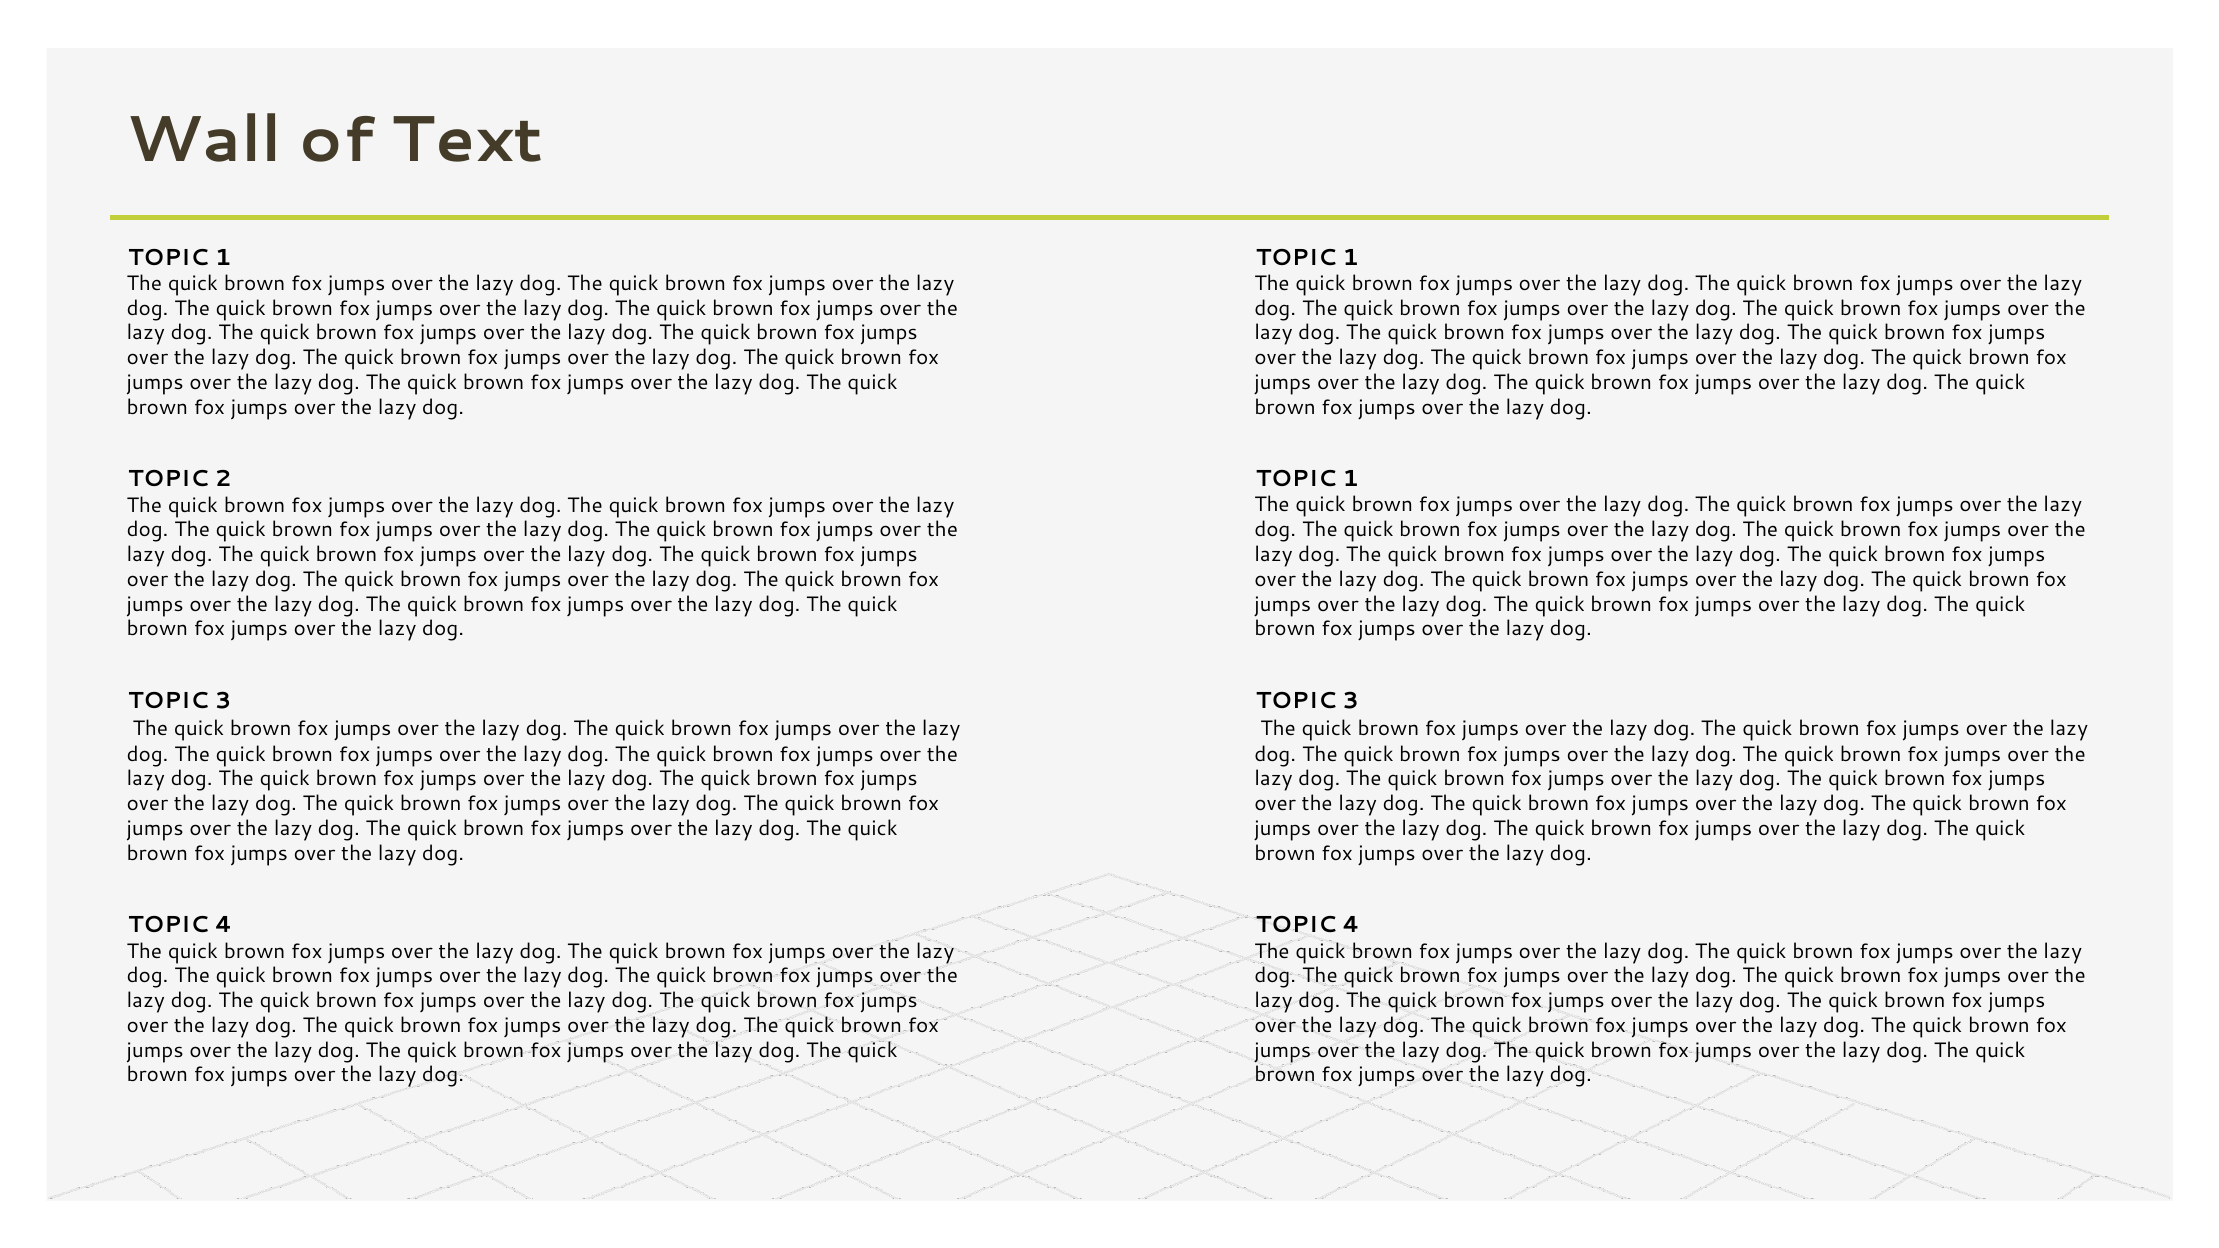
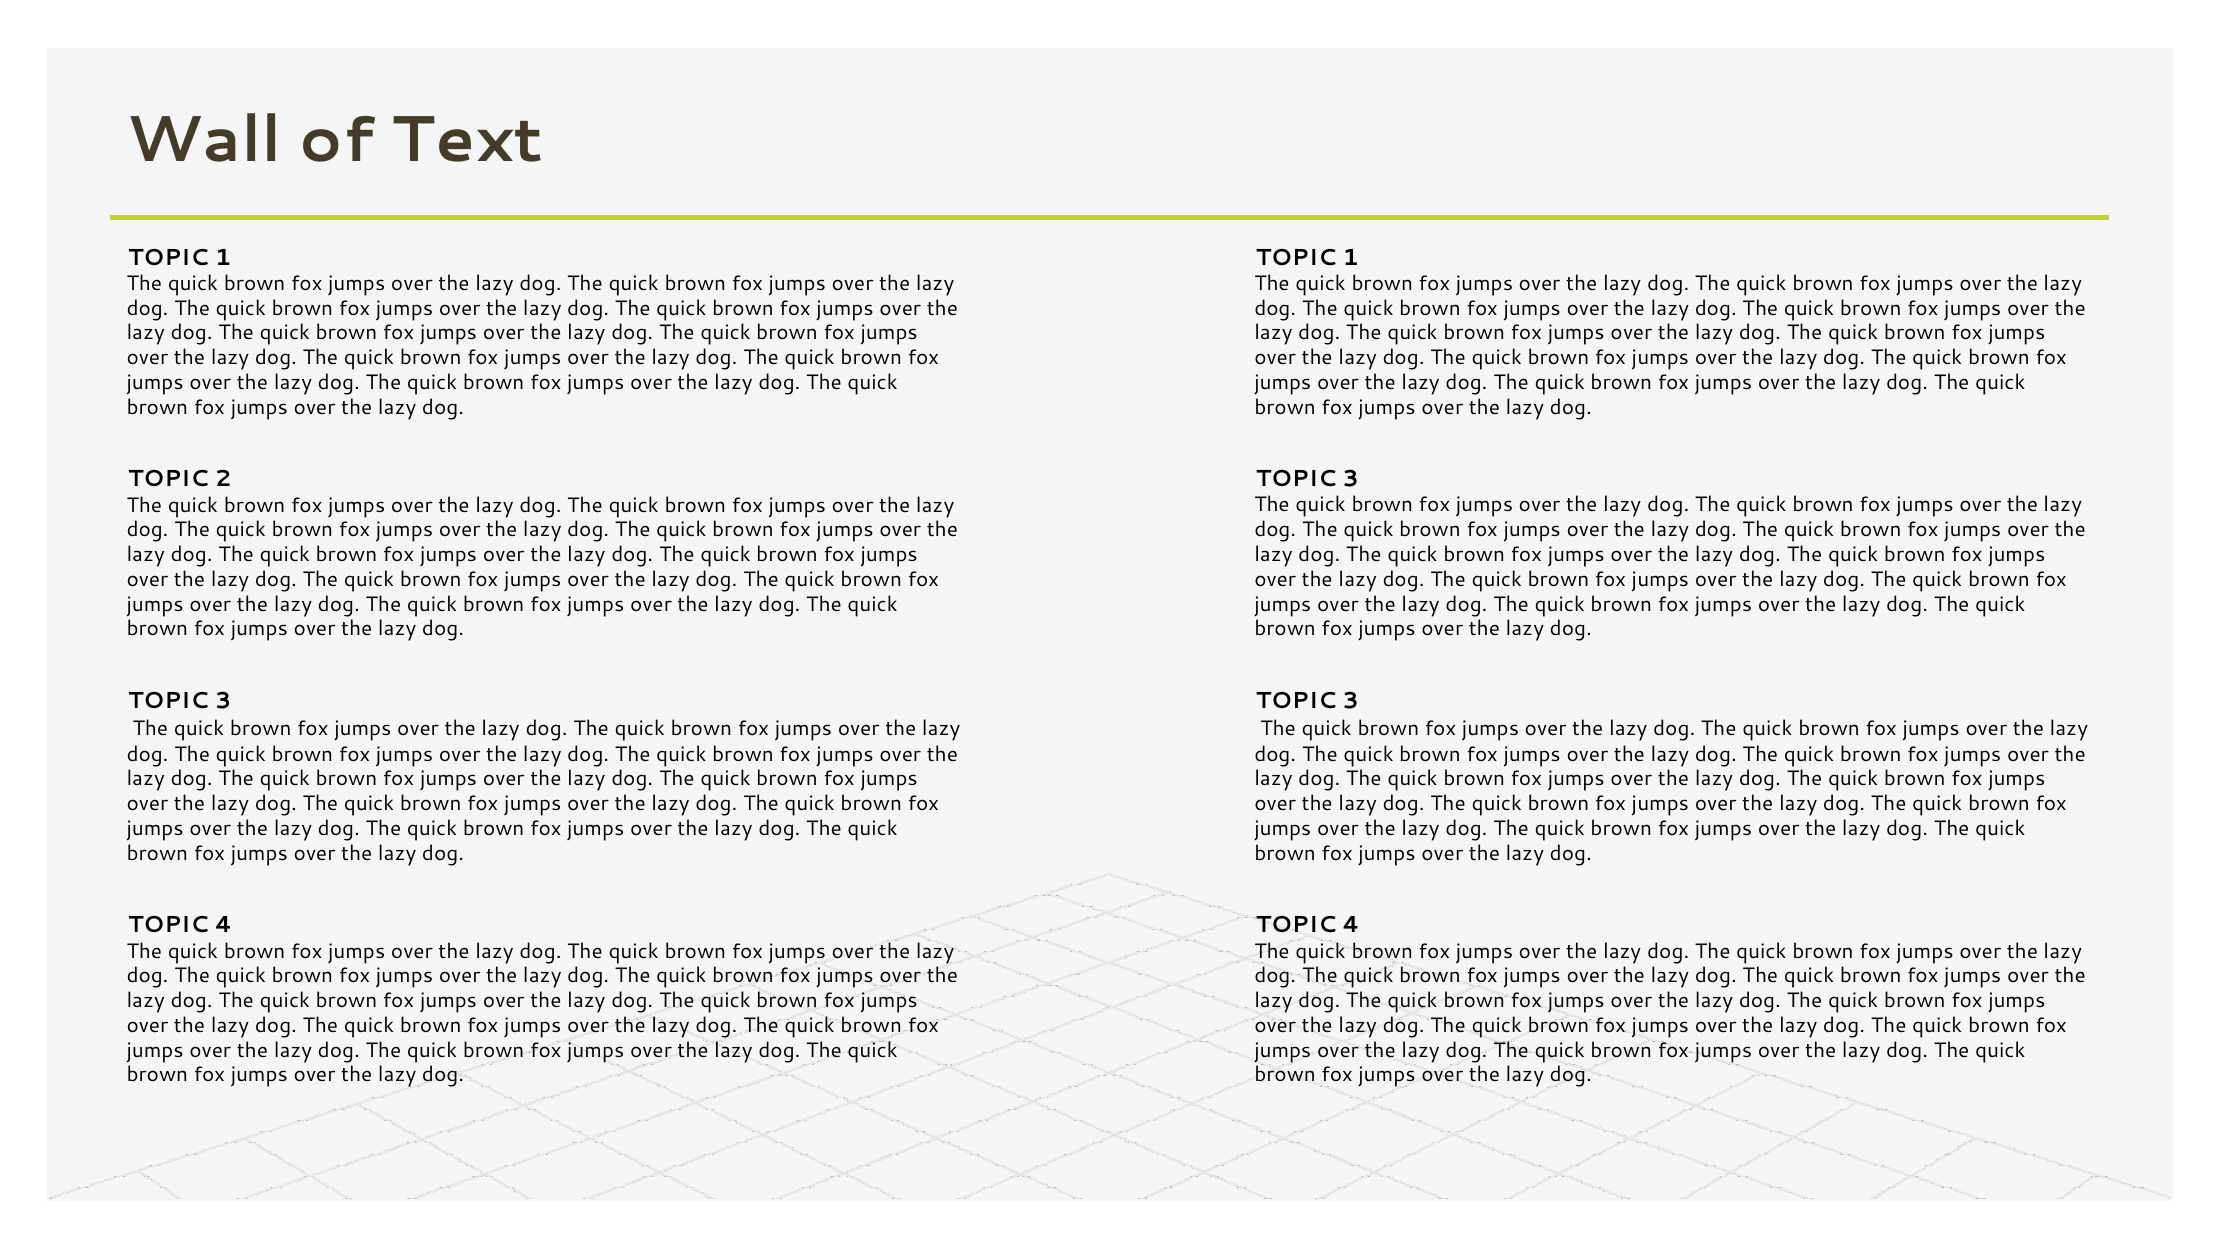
1: 1 -> 3 (1351, 479)
